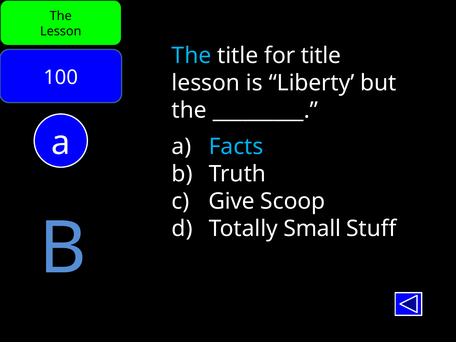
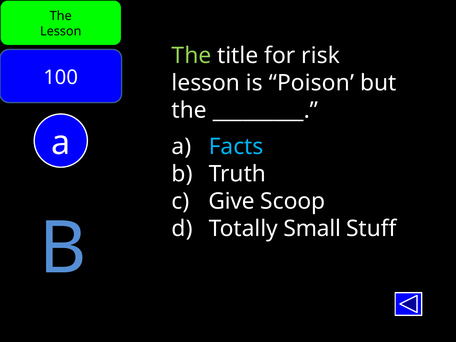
The colour: light blue -> light green (191, 56)
for title: title -> risk (321, 56)
Liberty: Liberty -> Poison (311, 83)
